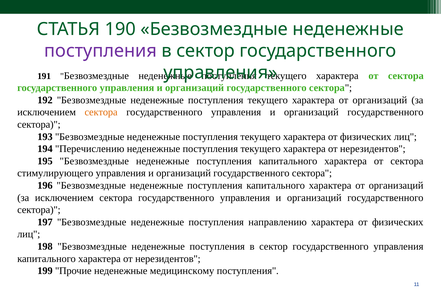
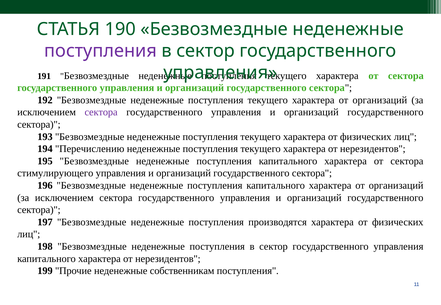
сектора colour: orange -> purple (101, 112)
направлению: направлению -> производятся (278, 222)
медицинскому: медицинскому -> собственникам (182, 271)
